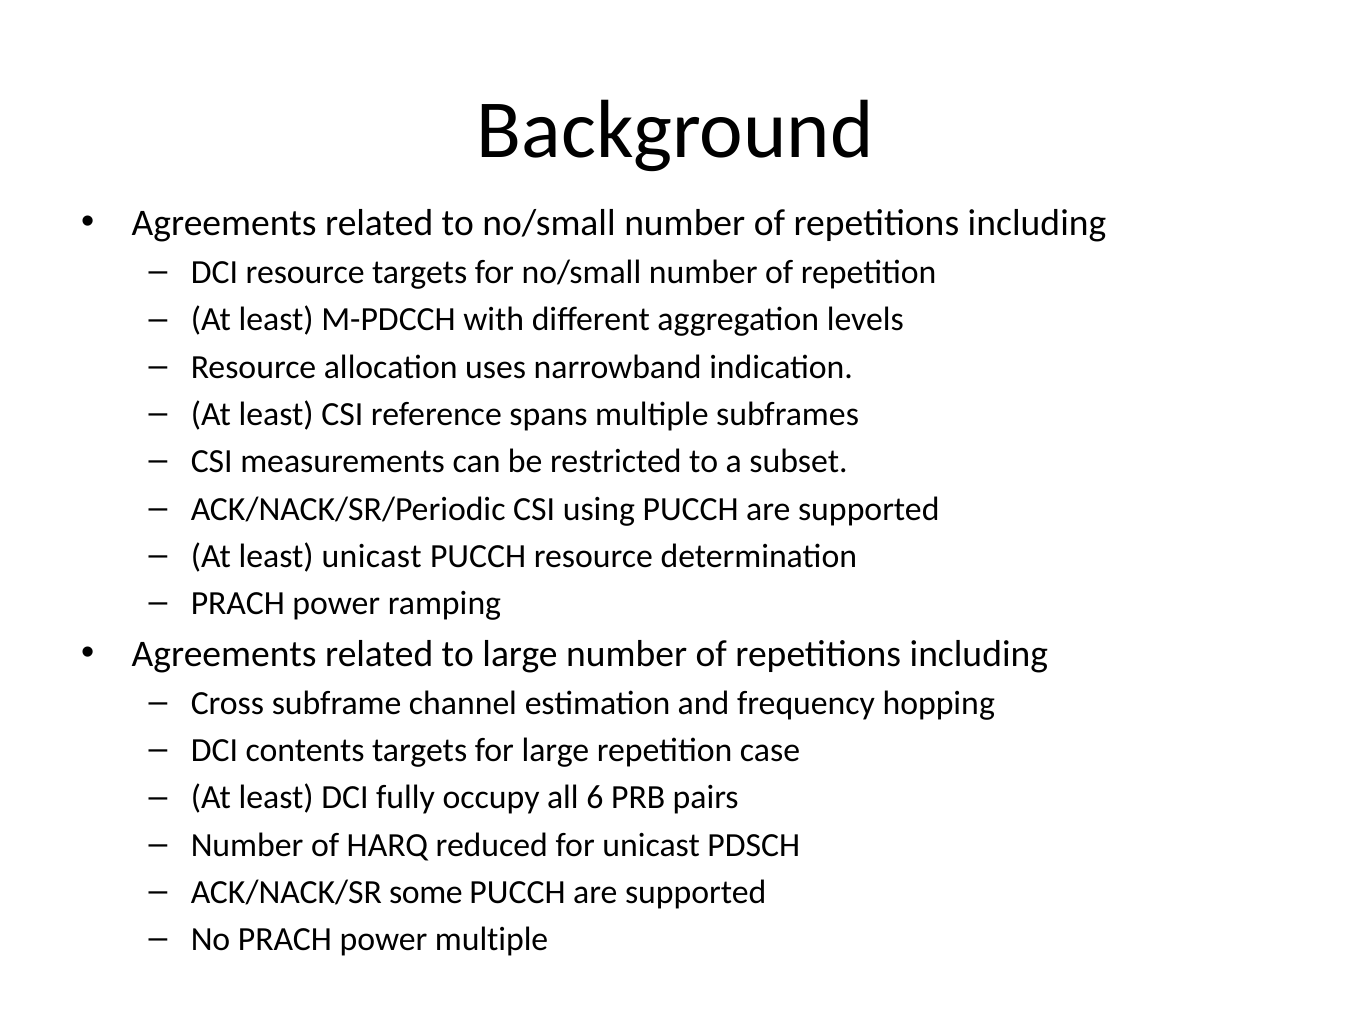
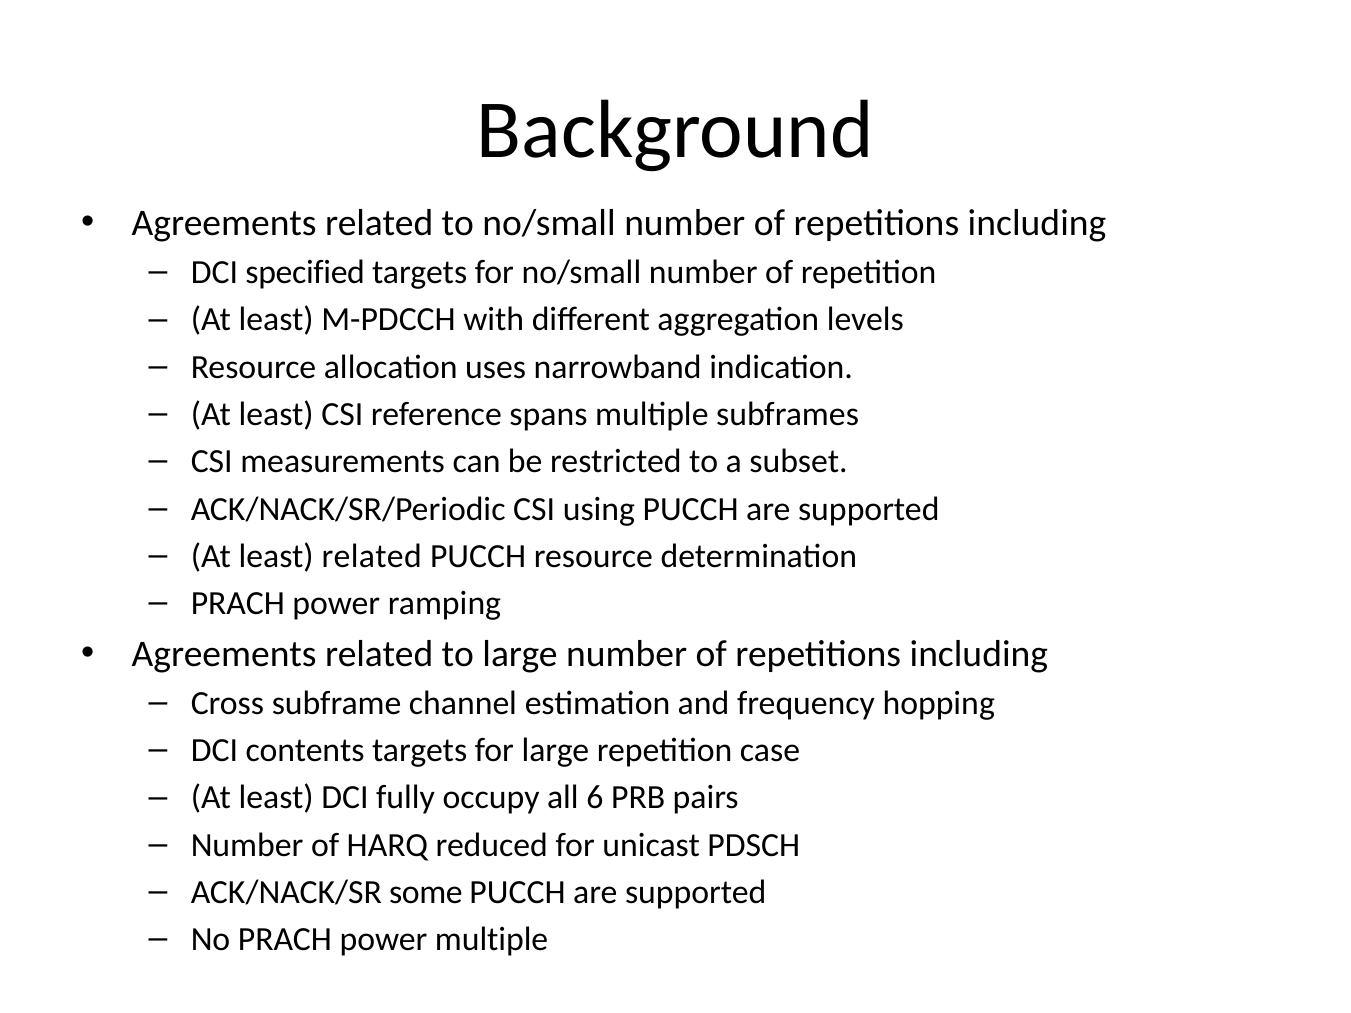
DCI resource: resource -> specified (305, 273)
least unicast: unicast -> related (372, 556)
